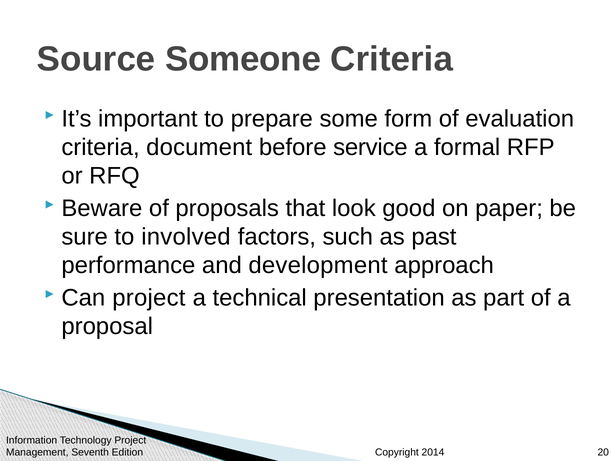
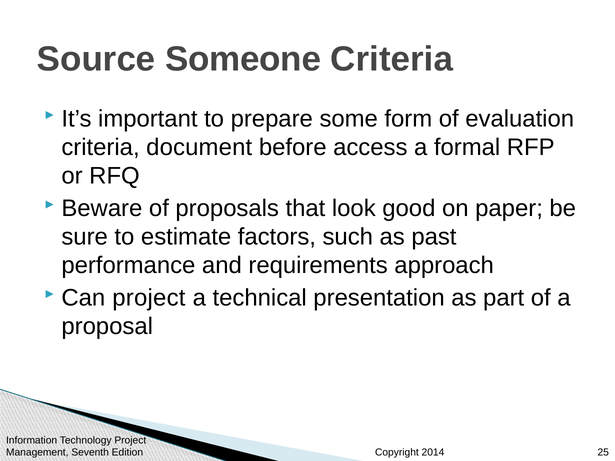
service: service -> access (370, 147)
involved: involved -> estimate (186, 237)
development: development -> requirements (318, 266)
20: 20 -> 25 (603, 453)
